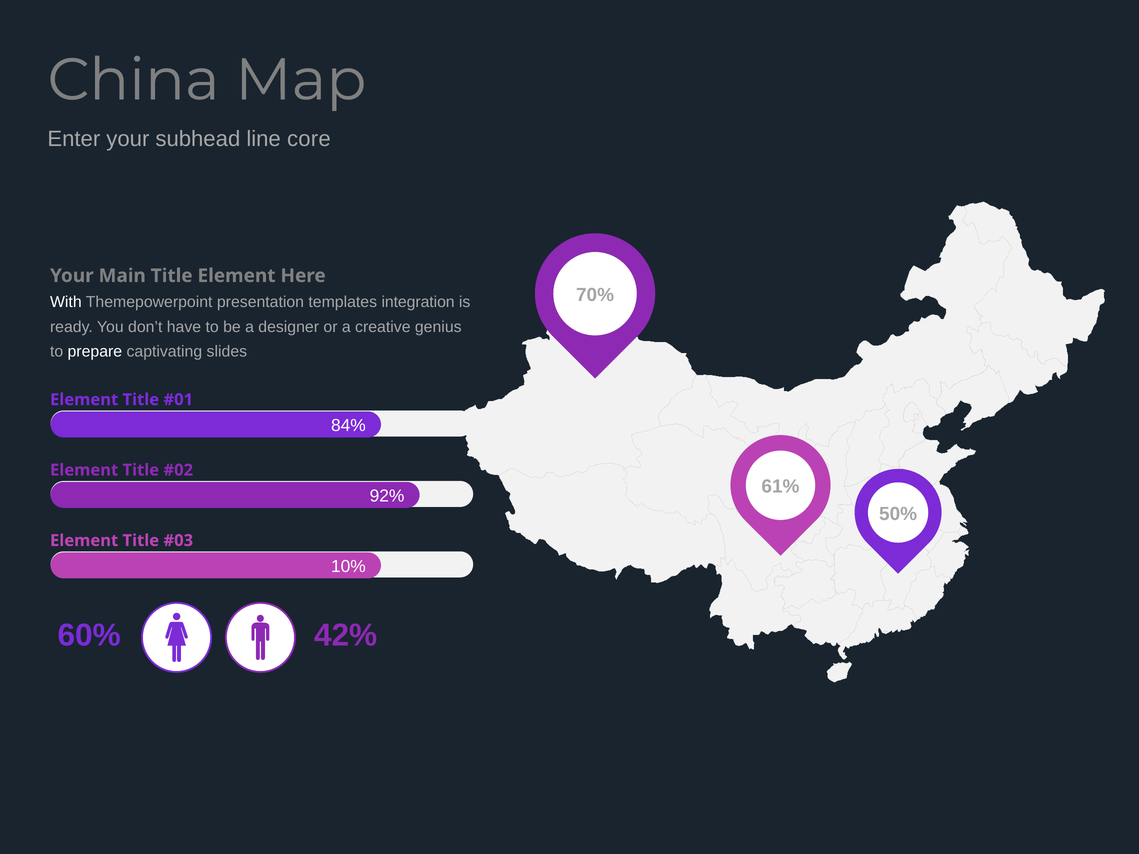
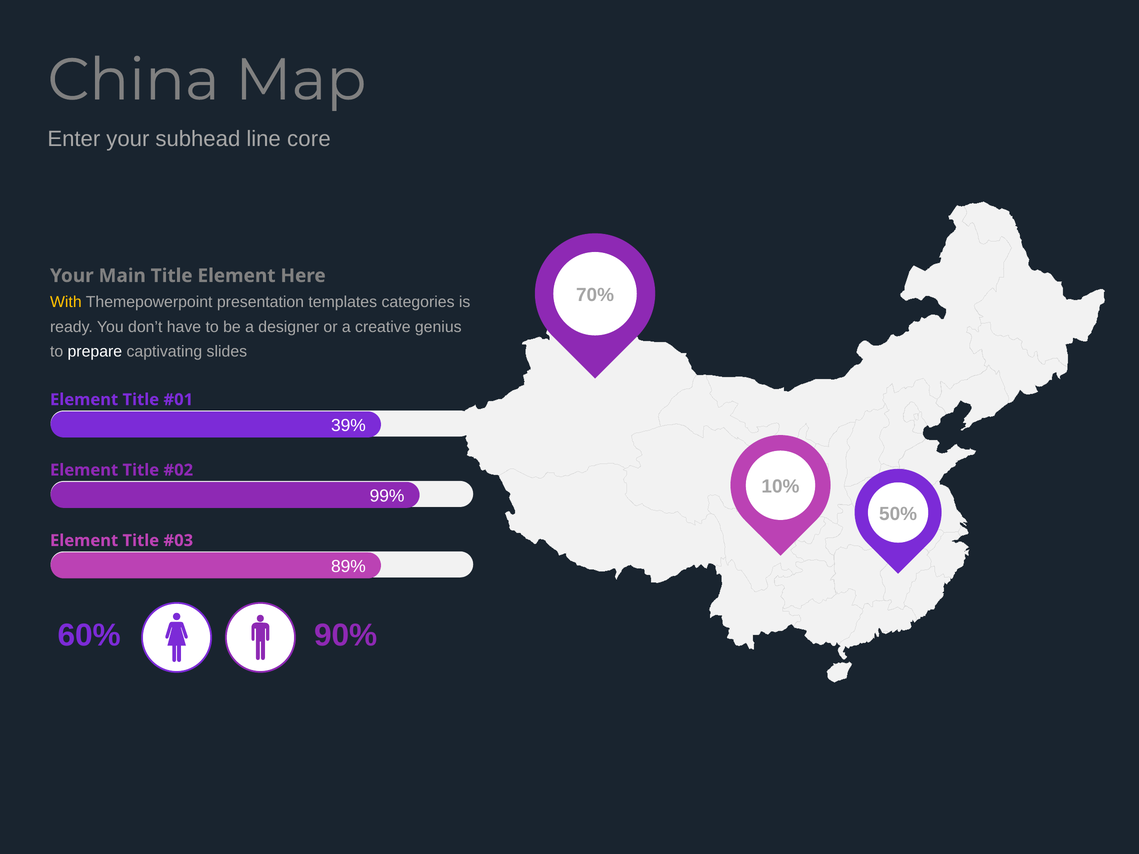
With colour: white -> yellow (66, 302)
integration: integration -> categories (418, 302)
84%: 84% -> 39% (348, 426)
61%: 61% -> 10% (780, 487)
92%: 92% -> 99% (387, 496)
10%: 10% -> 89% (348, 567)
42%: 42% -> 90% (346, 636)
